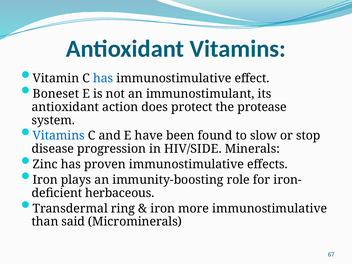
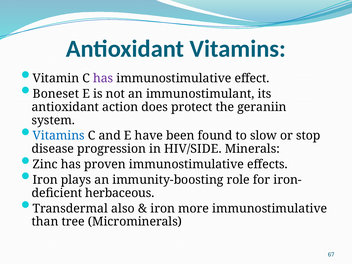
has colour: blue -> purple (103, 78)
protease: protease -> geraniin (262, 107)
ring: ring -> also (123, 208)
said: said -> tree (73, 222)
